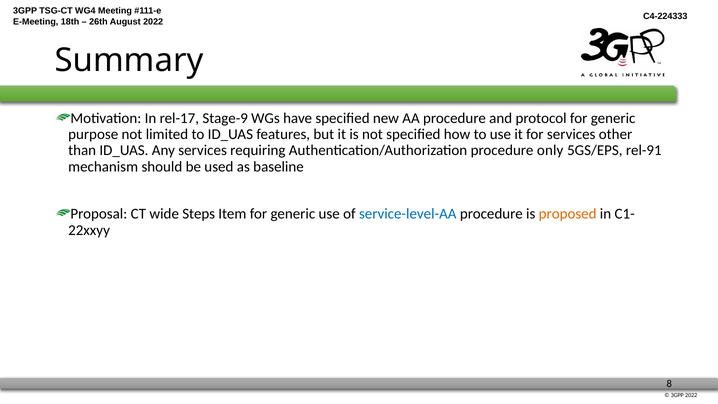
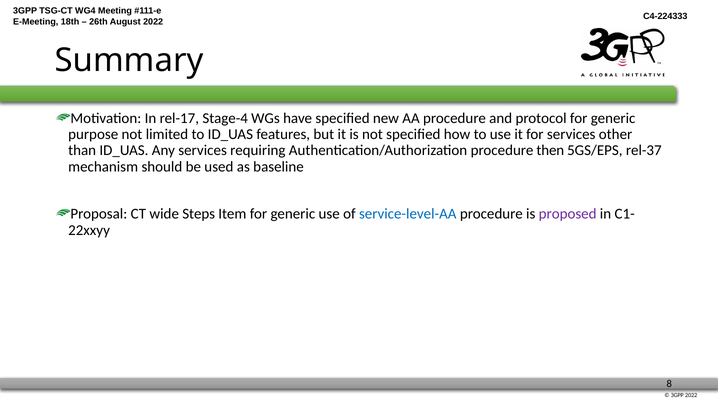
Stage-9: Stage-9 -> Stage-4 (225, 118)
only: only -> then (550, 151)
rel-91: rel-91 -> rel-37 (644, 151)
proposed colour: orange -> purple (568, 214)
